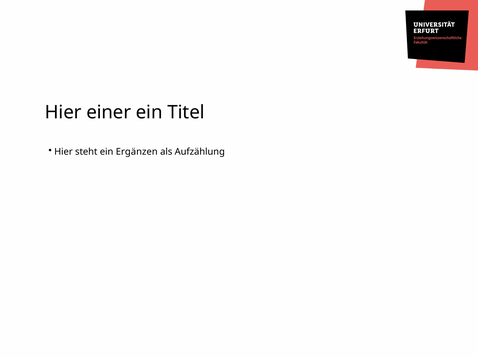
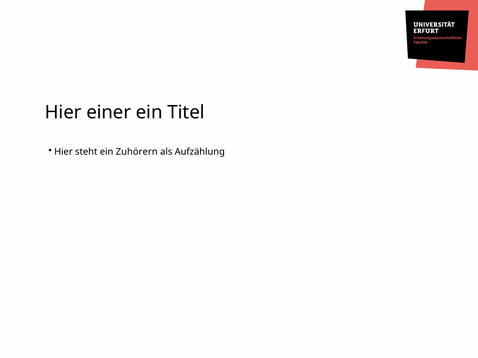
Ergänzen: Ergänzen -> Zuhörern (137, 152)
